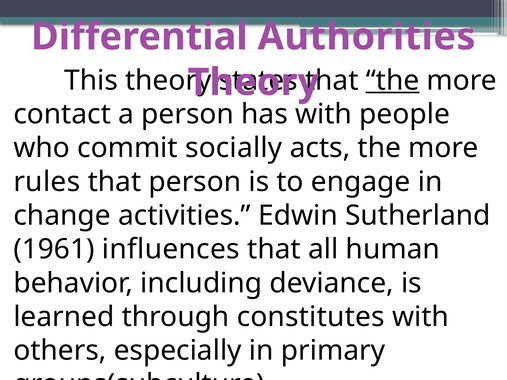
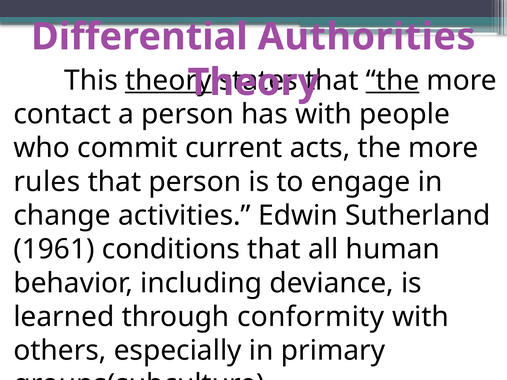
theory underline: none -> present (168, 80)
socially: socially -> current (234, 148)
influences: influences -> conditions (171, 249)
constitutes: constitutes -> conformity (311, 317)
